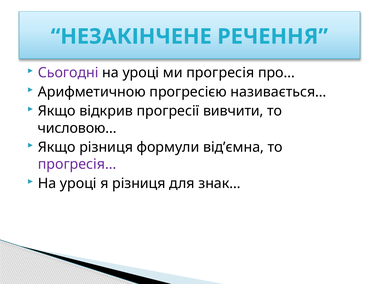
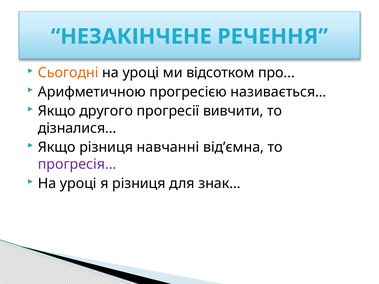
Сьогодні colour: purple -> orange (68, 73)
прогресія: прогресія -> відсотком (220, 73)
відкрив: відкрив -> другого (106, 111)
числовою…: числовою… -> дізналися… (77, 128)
формули: формули -> навчанні (168, 147)
